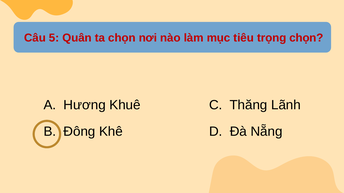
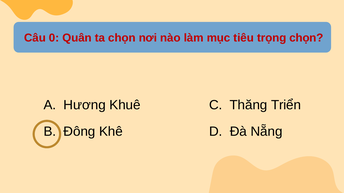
5: 5 -> 0 (54, 38)
Lãnh: Lãnh -> Triển (286, 105)
